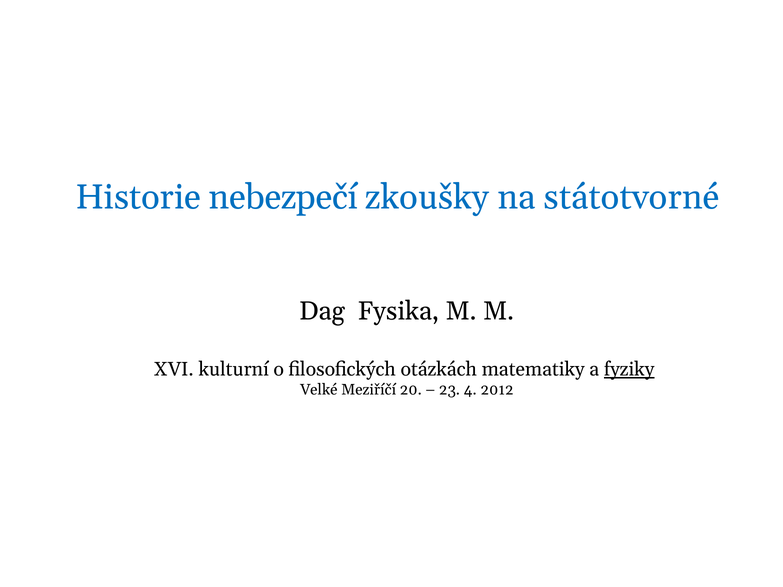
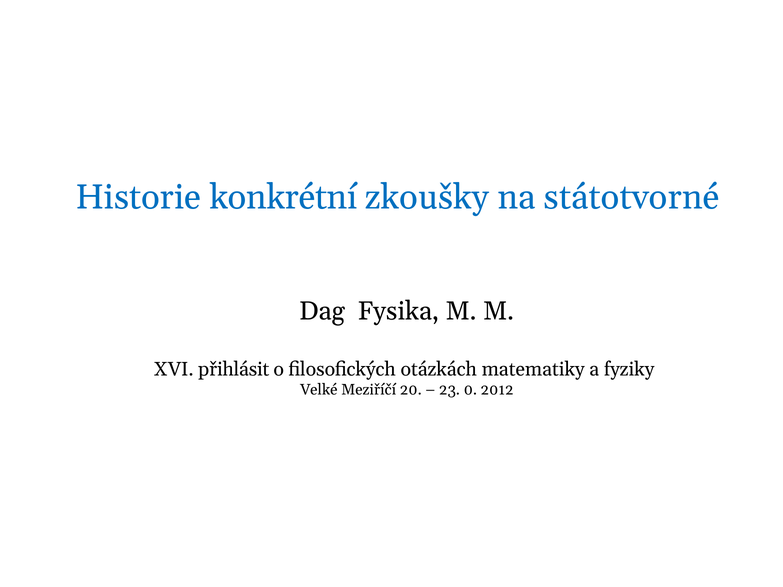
nebezpečí: nebezpečí -> konkrétní (283, 197)
kulturní: kulturní -> přihlásit (234, 369)
fyziky underline: present -> none (629, 369)
4: 4 -> 0 (470, 390)
